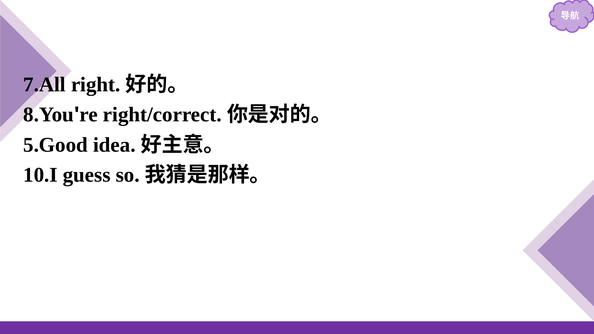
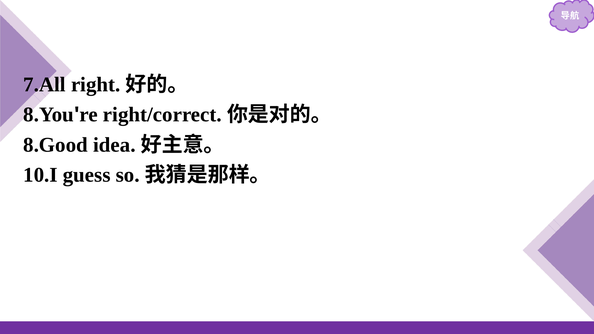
5.Good: 5.Good -> 8.Good (56, 145)
